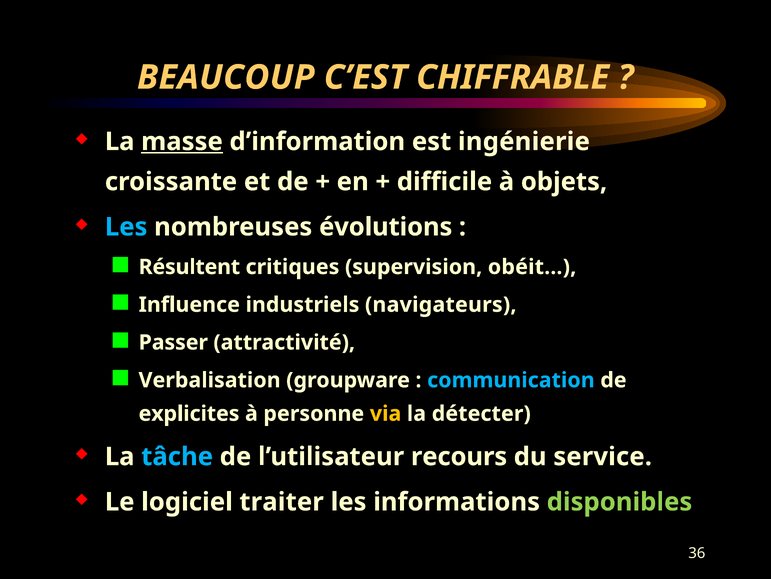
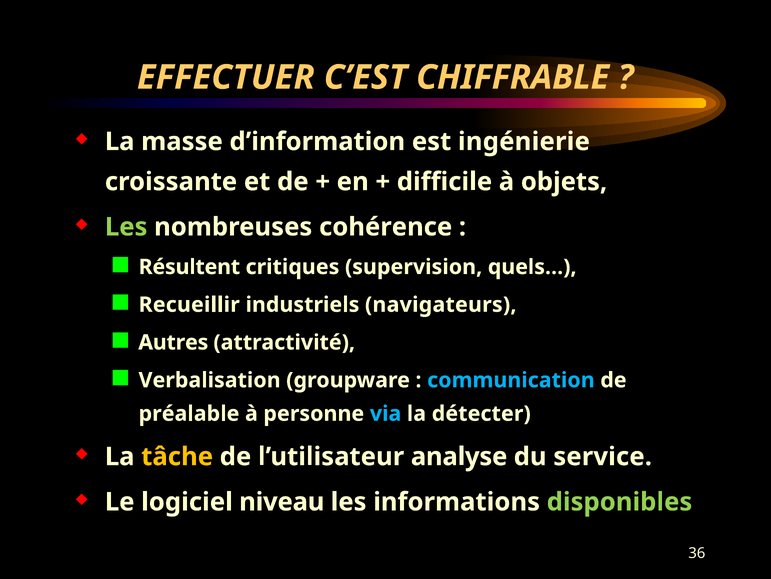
BEAUCOUP: BEAUCOUP -> EFFECTUER (226, 77)
masse underline: present -> none (182, 141)
Les colour: light blue -> light green (126, 227)
évolutions: évolutions -> cohérence (386, 227)
obéit…: obéit… -> quels… (532, 267)
Influence: Influence -> Recueillir (189, 304)
Passer: Passer -> Autres (173, 342)
explicites: explicites -> préalable (189, 413)
via colour: yellow -> light blue (386, 413)
tâche colour: light blue -> yellow (177, 456)
recours: recours -> analyse (459, 456)
traiter: traiter -> niveau (282, 501)
